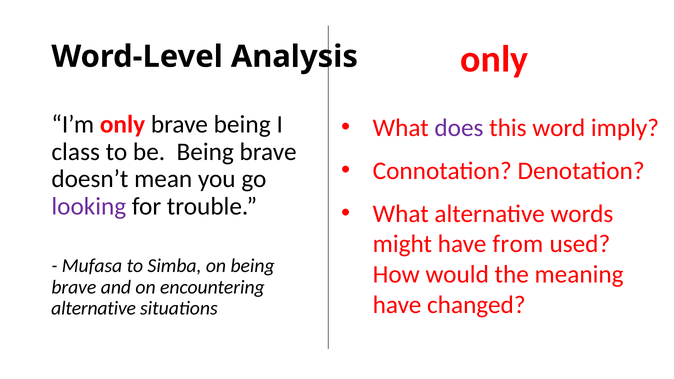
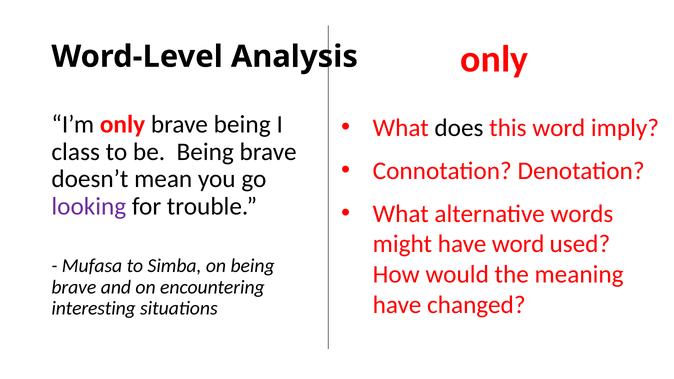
does colour: purple -> black (459, 128)
have from: from -> word (518, 244)
alternative: alternative -> interesting (94, 309)
